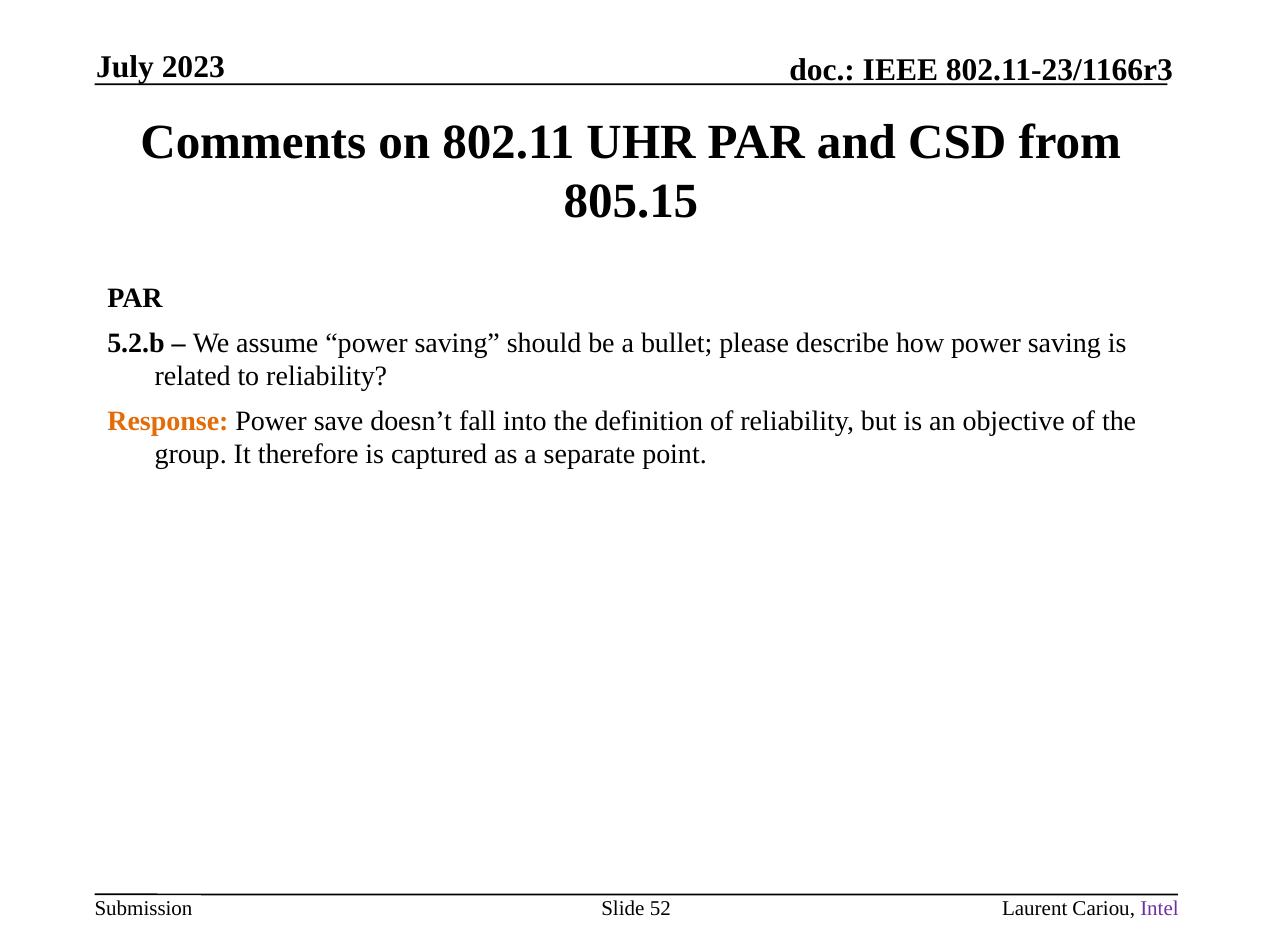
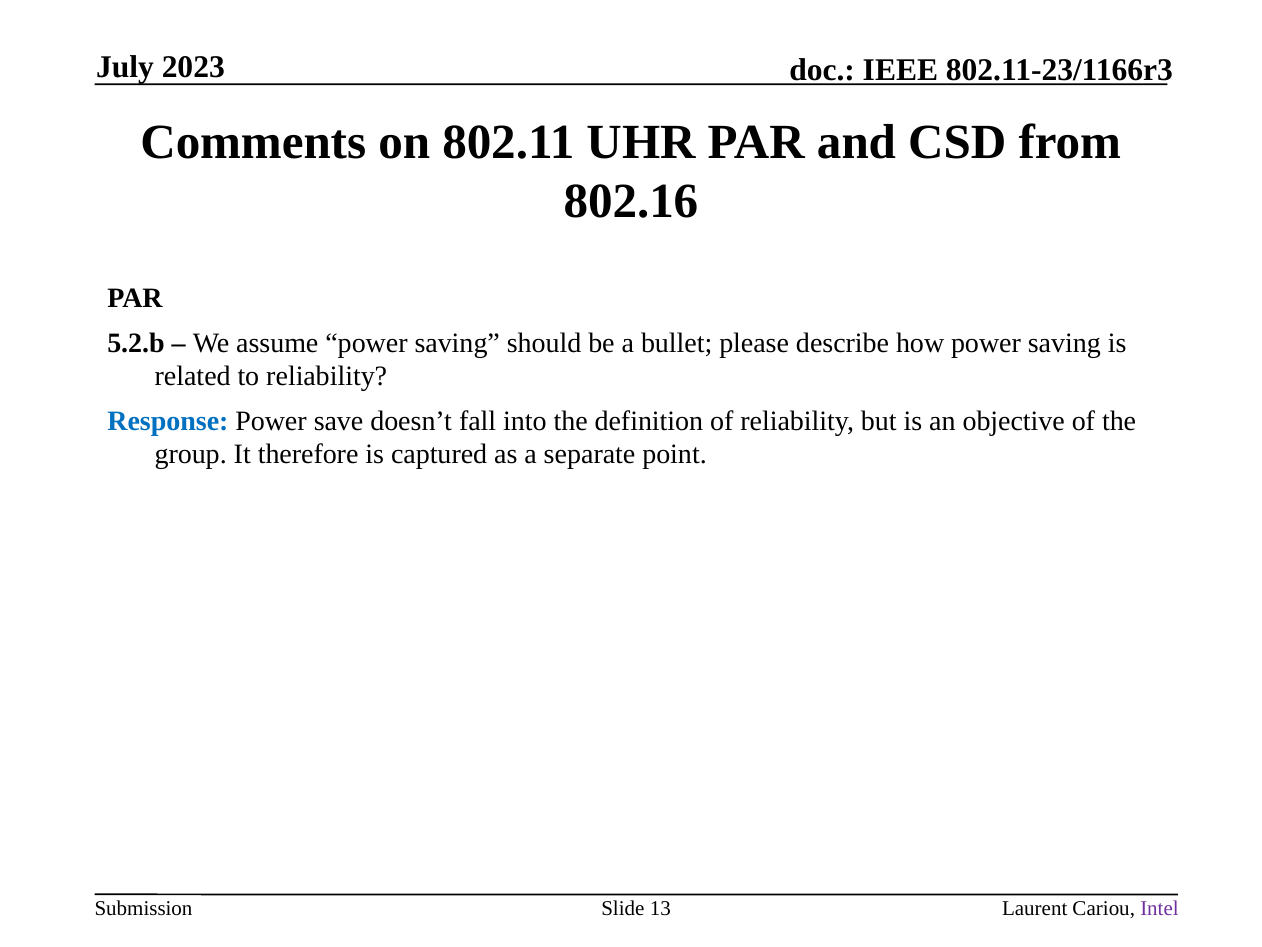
805.15: 805.15 -> 802.16 (631, 201)
Response colour: orange -> blue (168, 421)
52: 52 -> 13 (660, 908)
